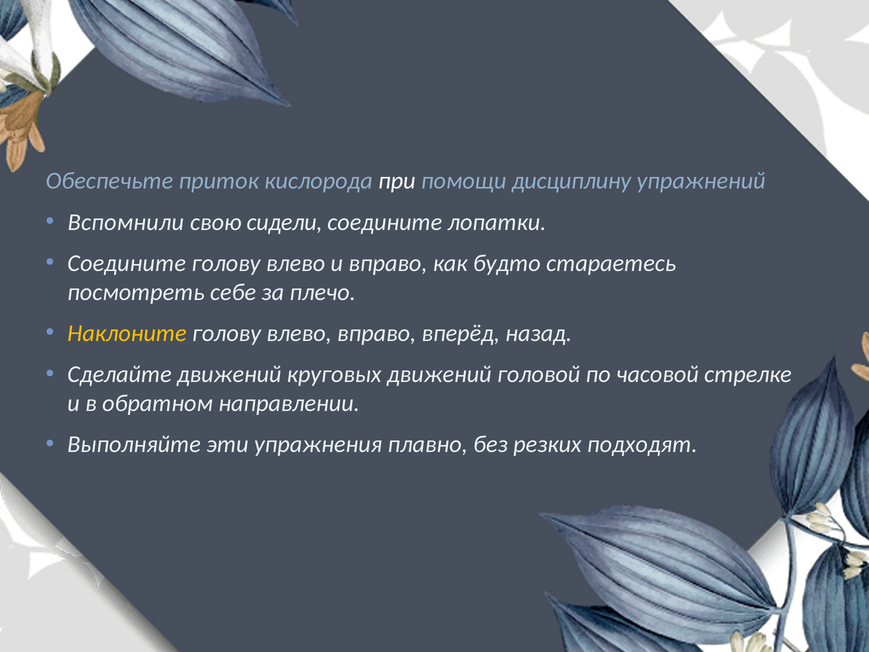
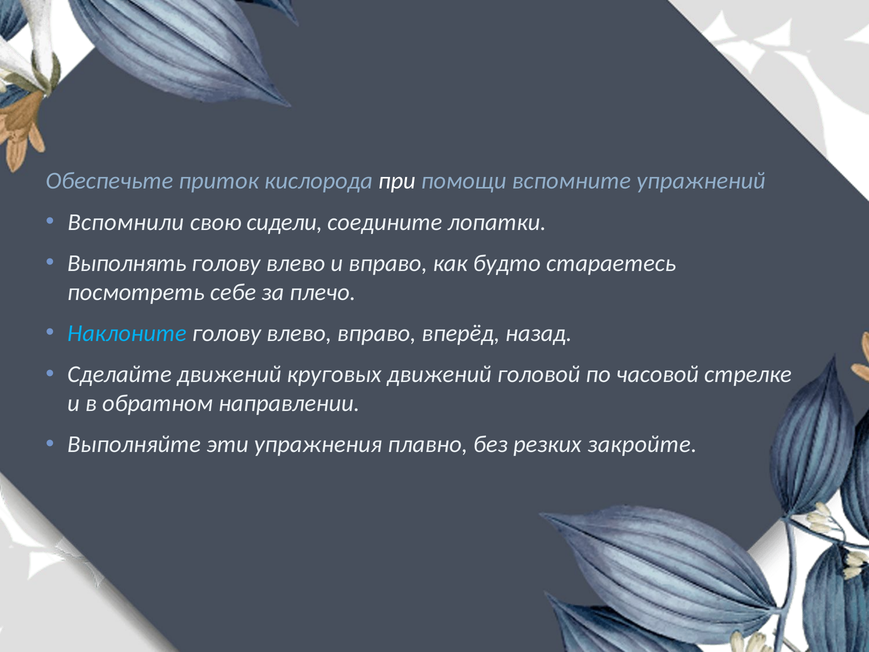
дисциплину: дисциплину -> вспомните (571, 181)
Соедините: Соедините -> Выполнять (127, 263)
Наклоните colour: yellow -> light blue (127, 333)
подходят: подходят -> закройте (642, 444)
